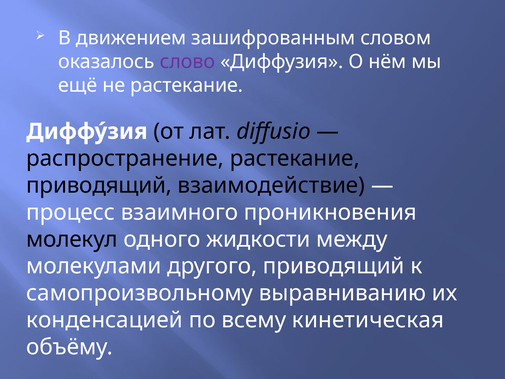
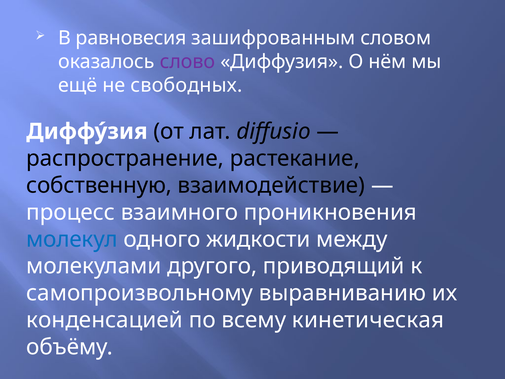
движением: движением -> равновесия (131, 38)
не растекание: растекание -> свободных (187, 85)
приводящий: приводящий -> собственную (99, 185)
молекул colour: black -> blue (72, 239)
